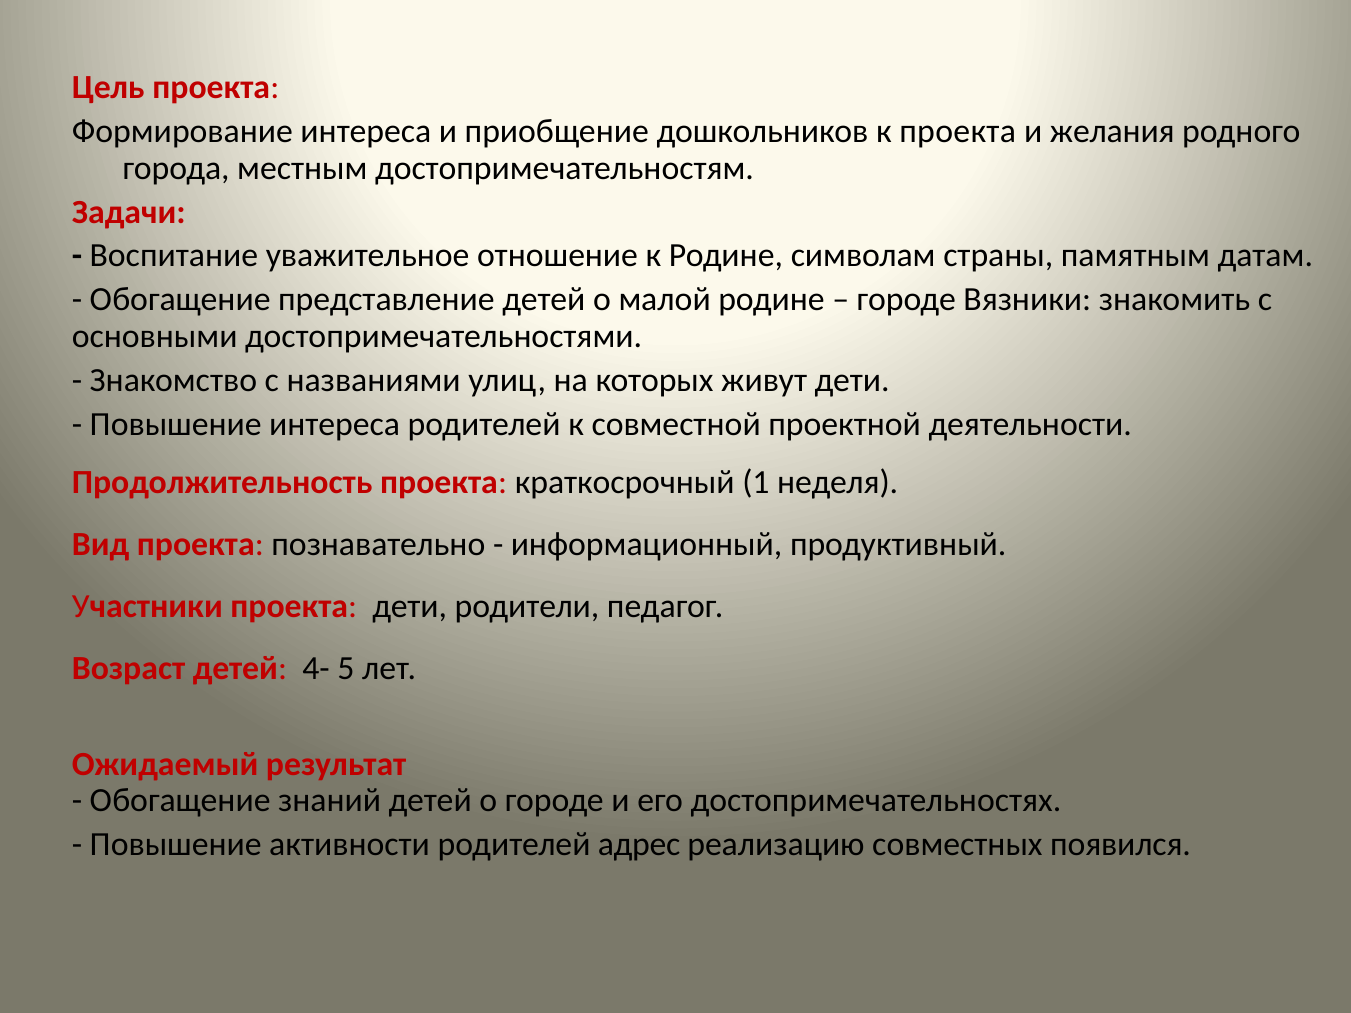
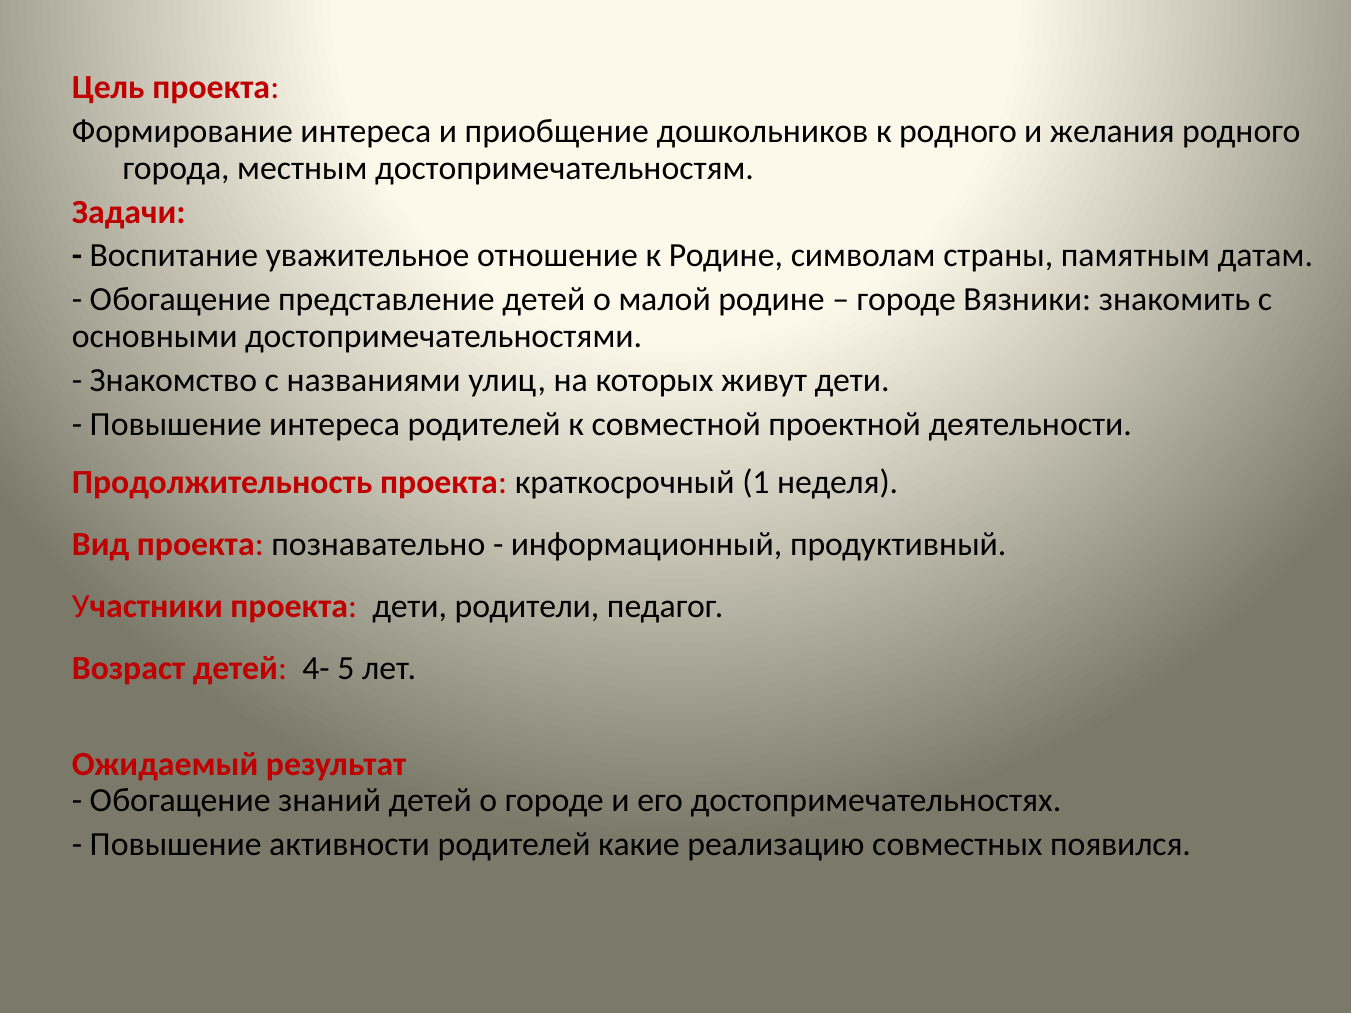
к проекта: проекта -> родного (958, 132)
адрес: адрес -> какие (639, 845)
